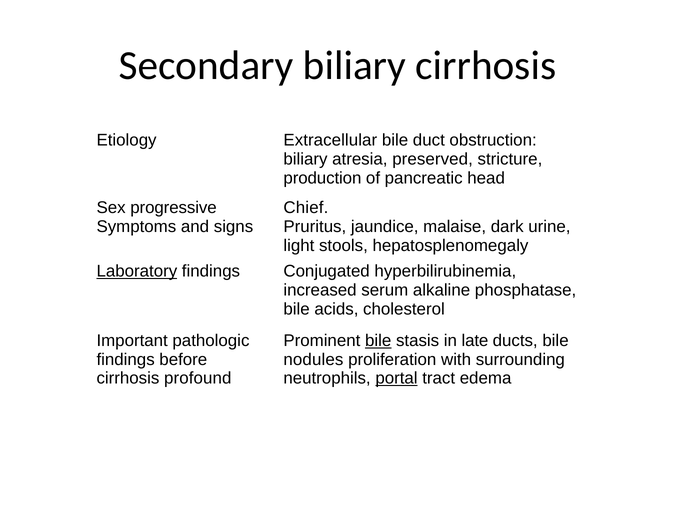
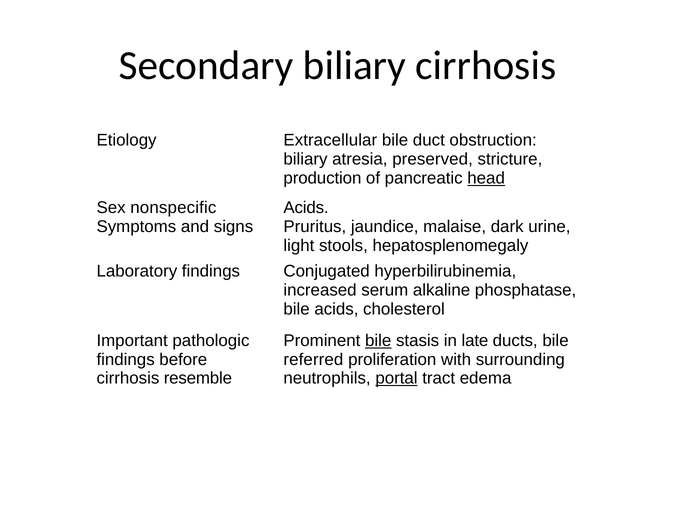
head underline: none -> present (486, 178)
progressive: progressive -> nonspecific (173, 208)
Chief: Chief -> Acids (306, 208)
Laboratory underline: present -> none (137, 271)
nodules: nodules -> referred (313, 359)
profound: profound -> resemble (198, 378)
